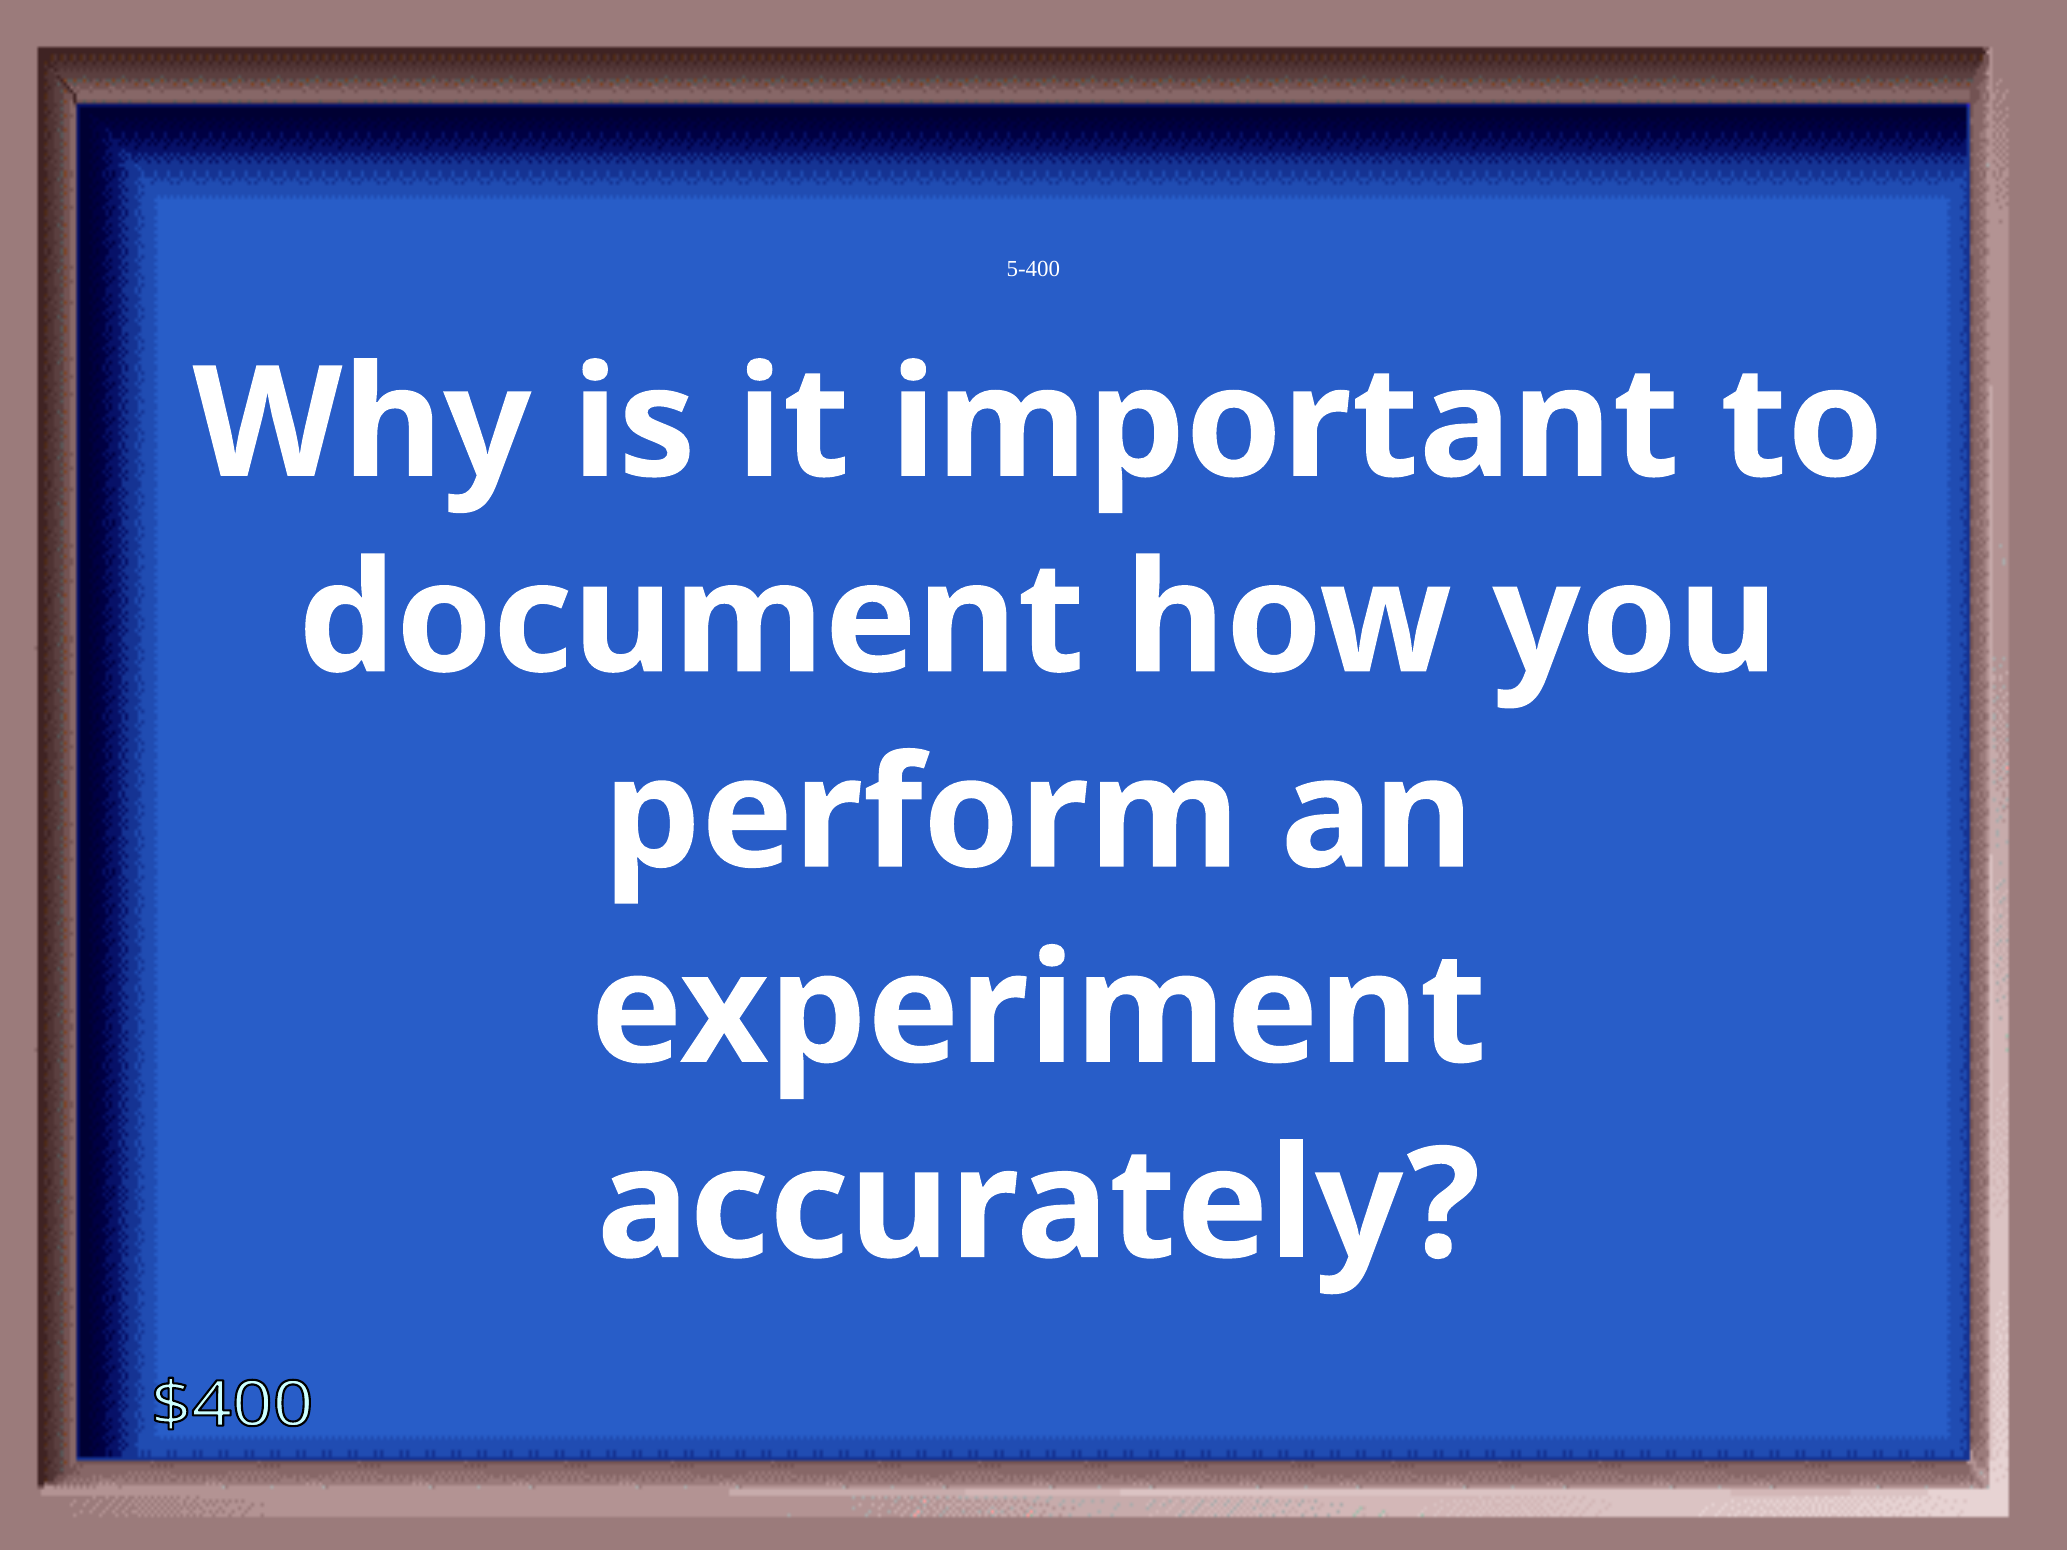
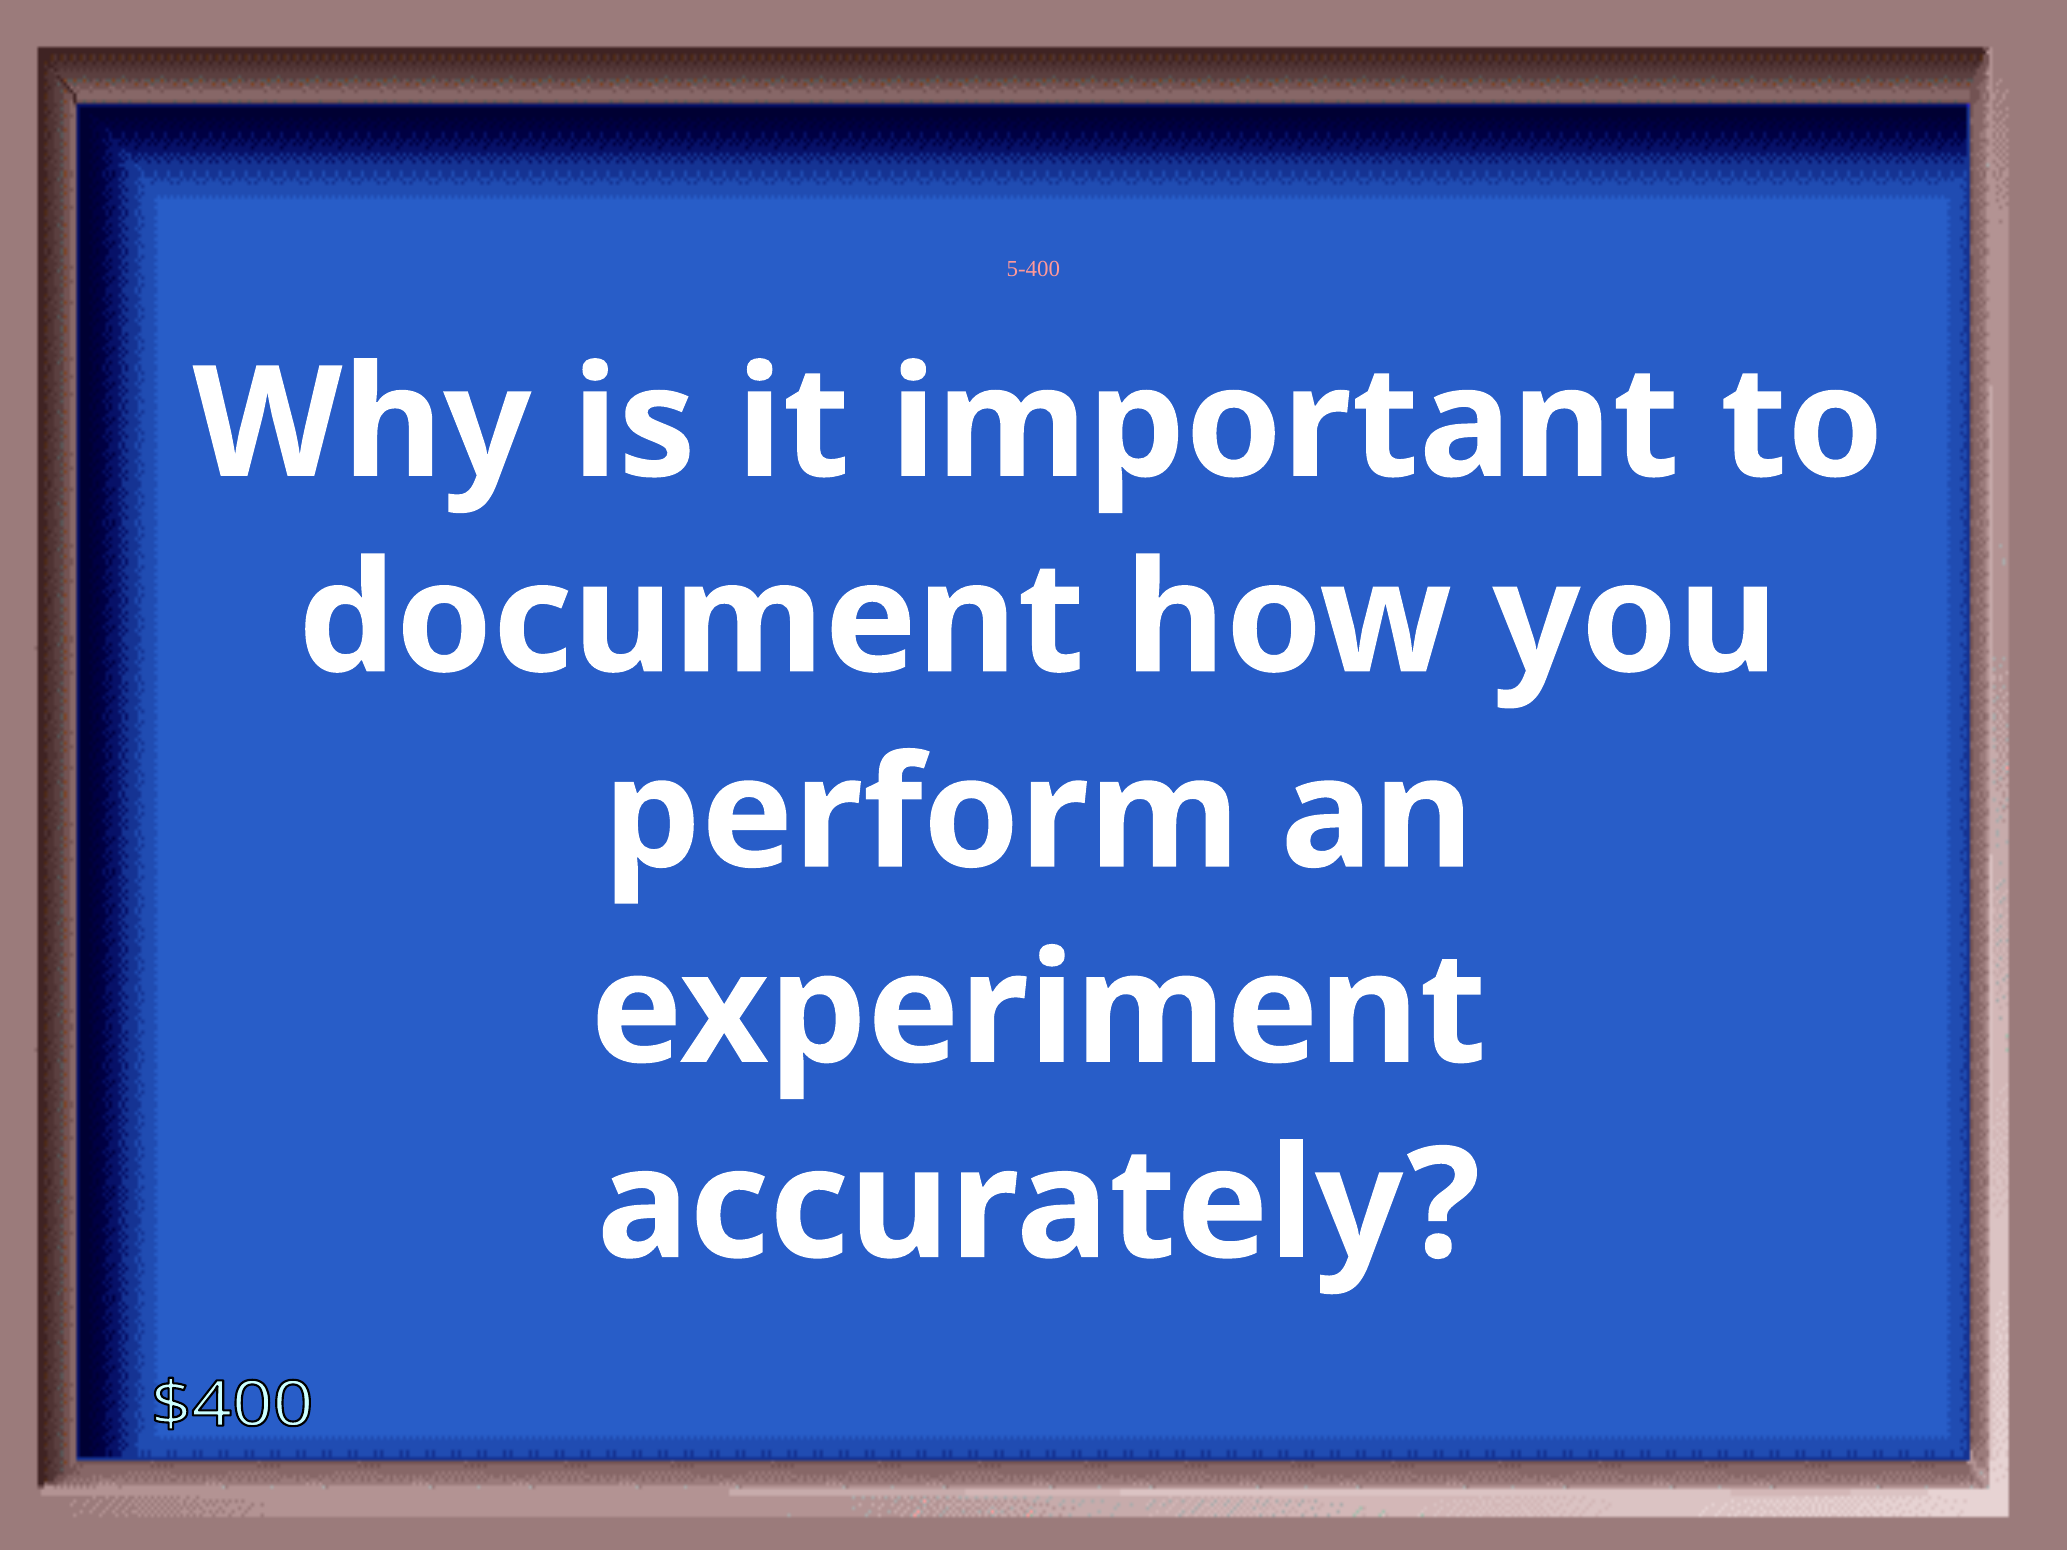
5-400 colour: white -> pink (1033, 269)
